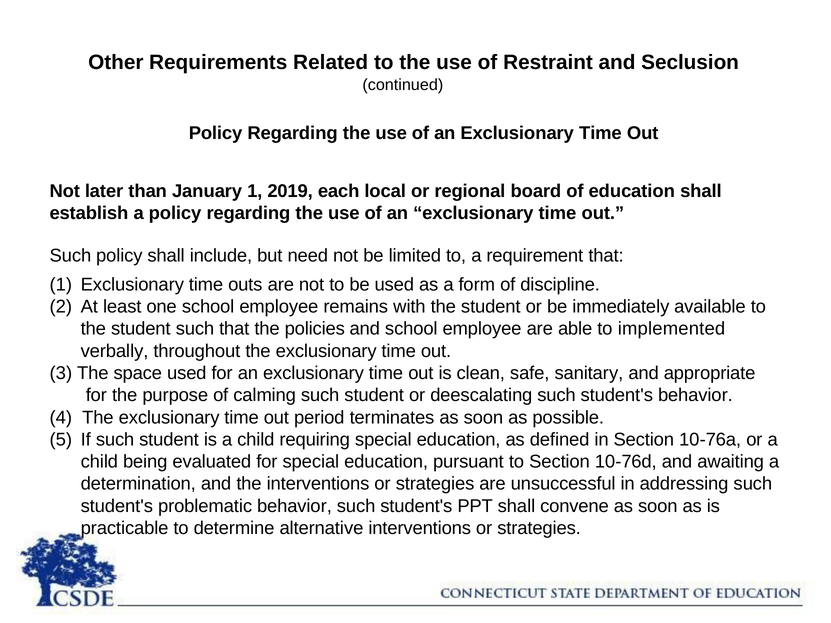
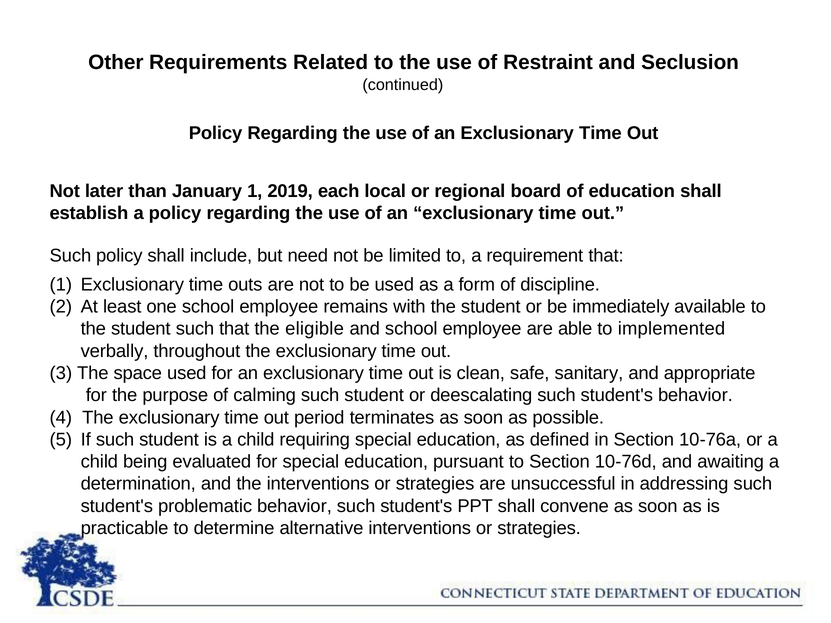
policies: policies -> eligible (315, 329)
